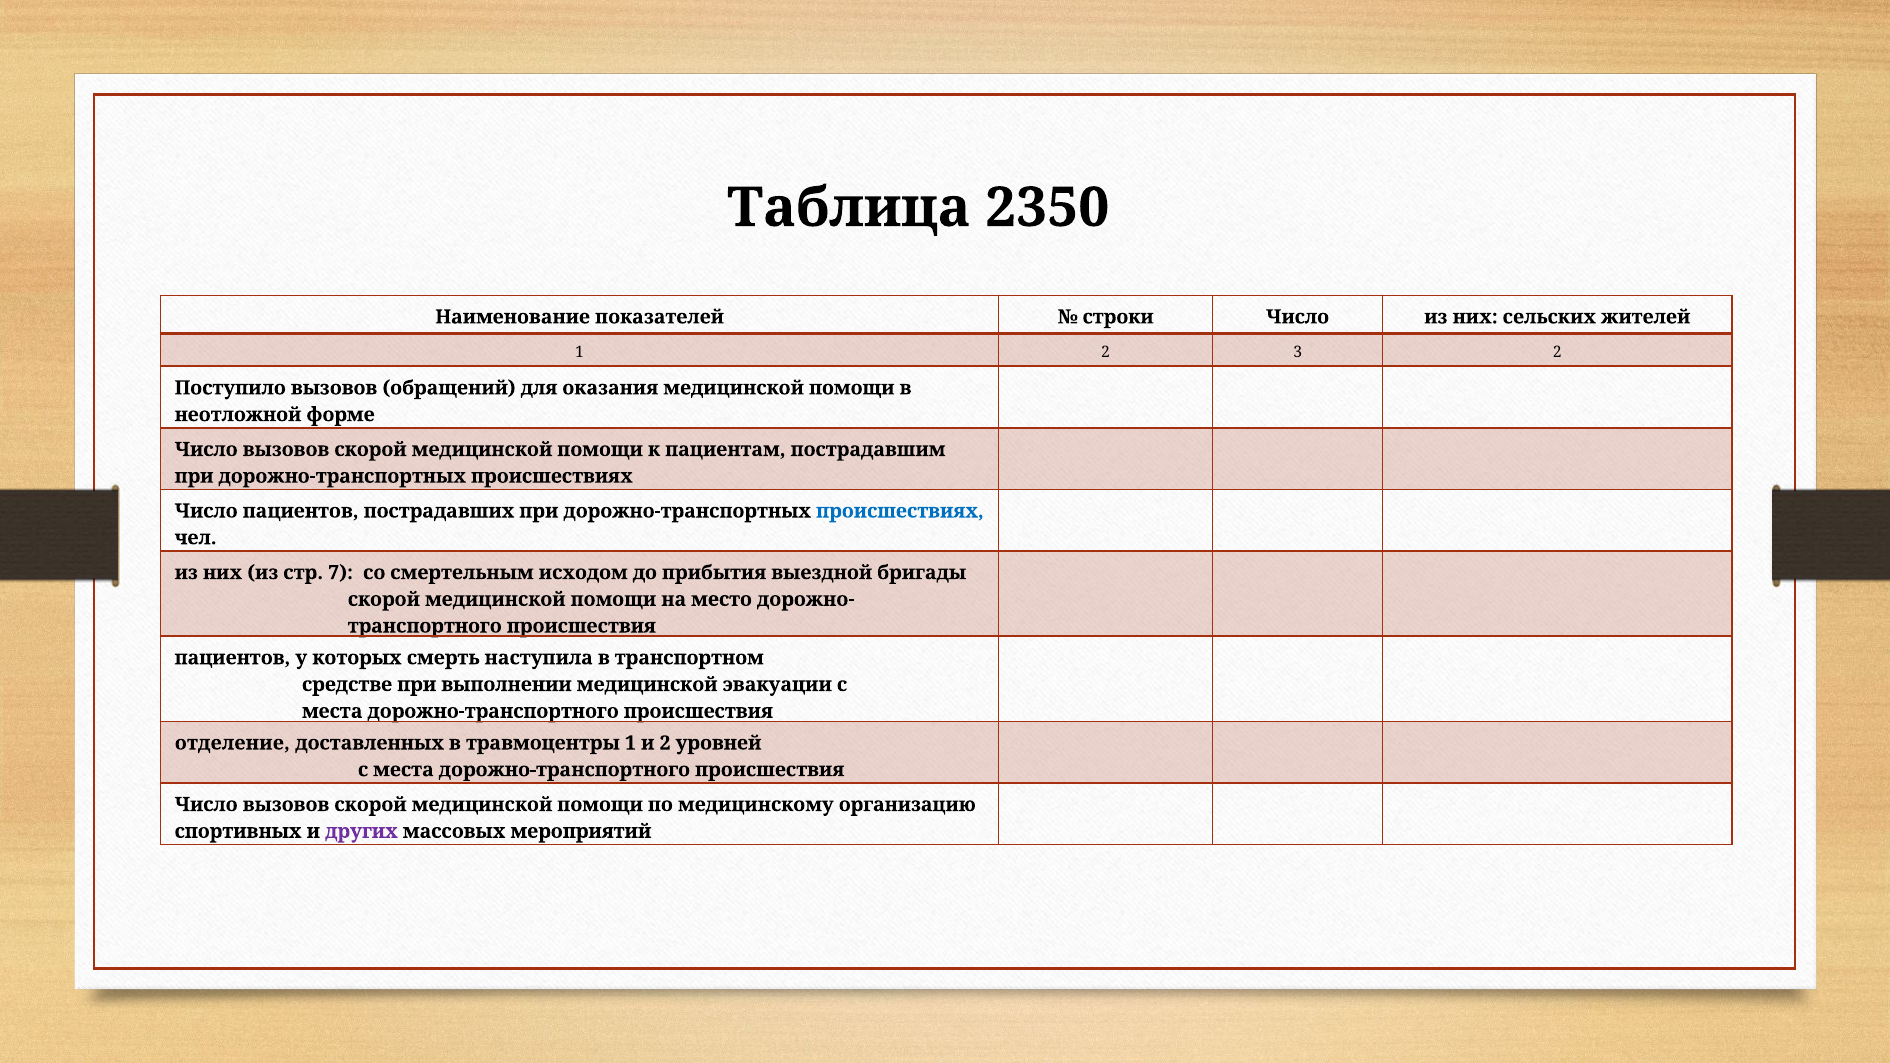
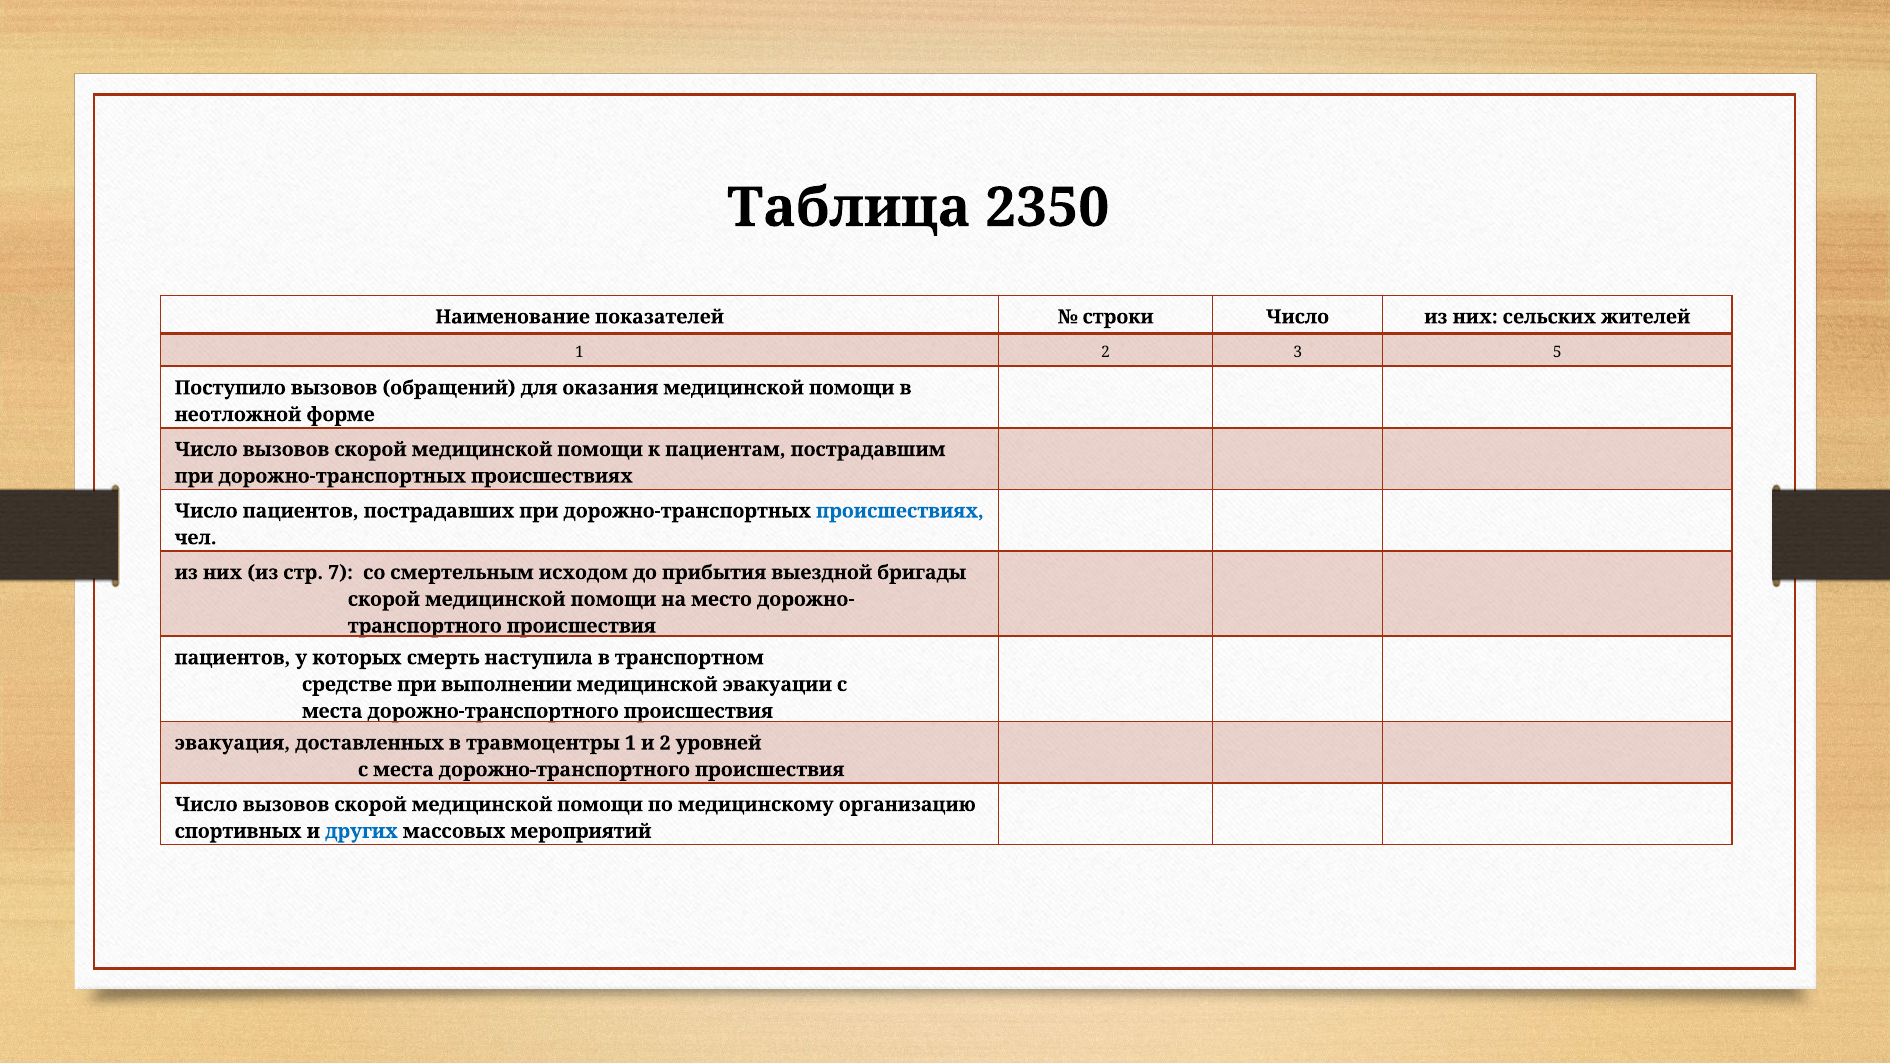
3 2: 2 -> 5 (1557, 352)
отделение: отделение -> эвакуация (232, 743)
других colour: purple -> blue (361, 831)
